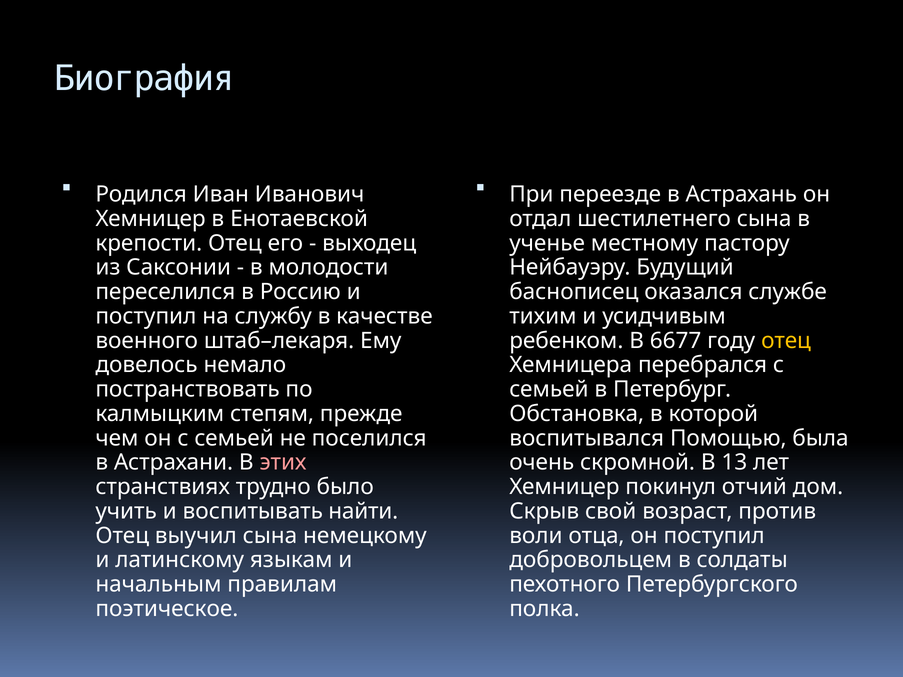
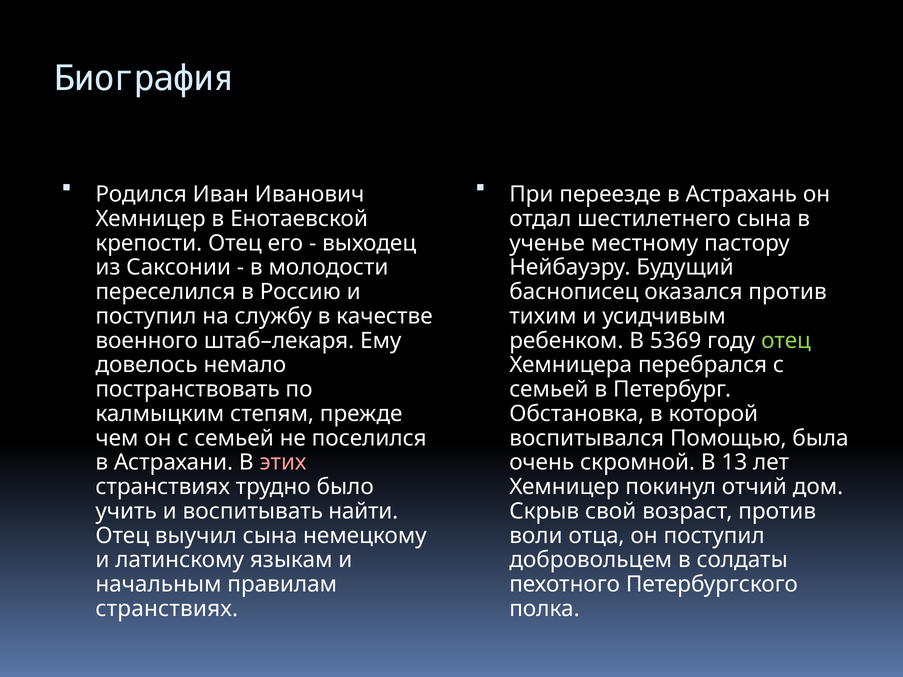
оказался службе: службе -> против (788, 292)
6677: 6677 -> 5369 (676, 341)
отец colour: yellow -> light green (786, 341)
поэтическое: поэтическое -> странствиях (167, 609)
